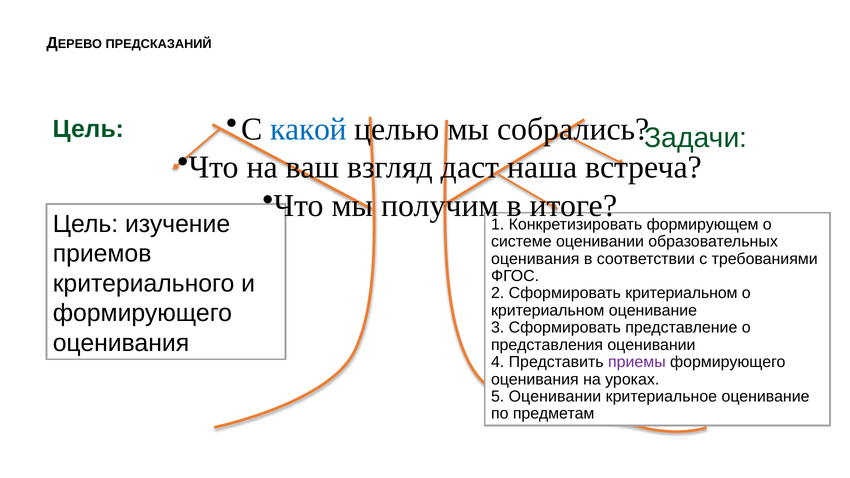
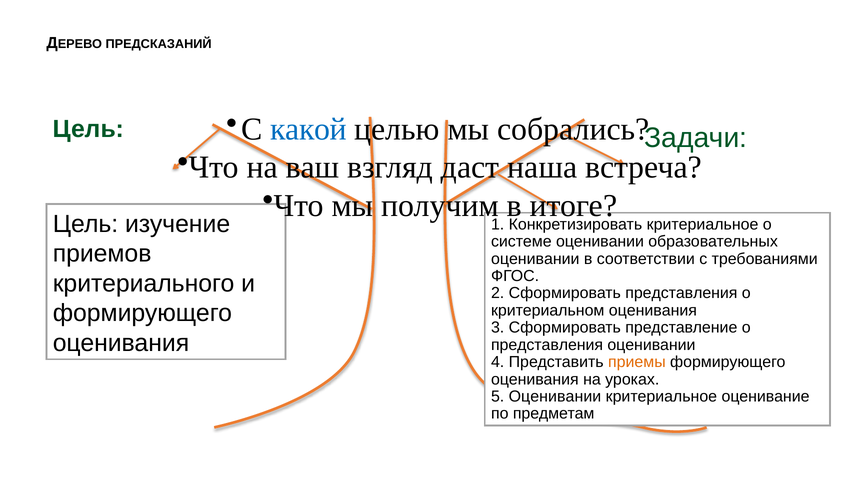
Конкретизировать формирующем: формирующем -> критериальное (703, 224)
оценивания: оценивания -> оценивании (535, 259)
Сформировать критериальном: критериальном -> представления (681, 293)
критериальном оценивание: оценивание -> оценивания (653, 311)
приемы colour: purple -> orange (637, 362)
